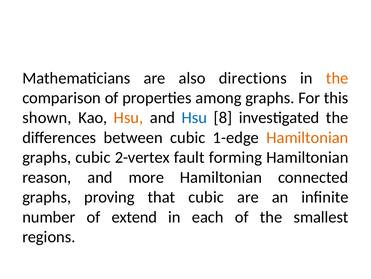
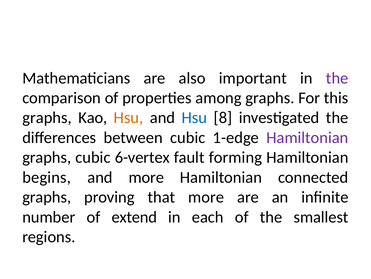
directions: directions -> important (253, 78)
the colour: orange -> purple (337, 78)
shown: shown -> graphs (47, 117)
Hamiltonian colour: orange -> purple (307, 137)
2-vertex: 2-vertex -> 6-vertex (142, 157)
reason: reason -> begins (47, 177)
that cubic: cubic -> more (206, 197)
